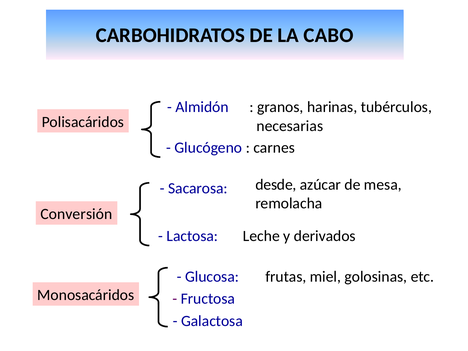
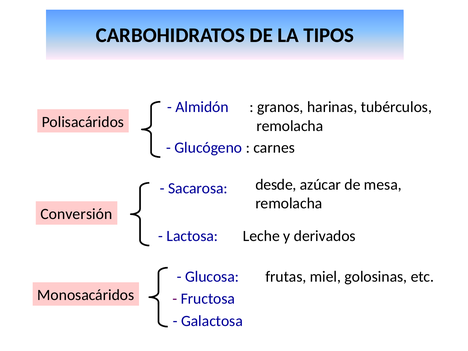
CABO: CABO -> TIPOS (329, 35)
necesarias: necesarias -> remolacha (290, 126)
